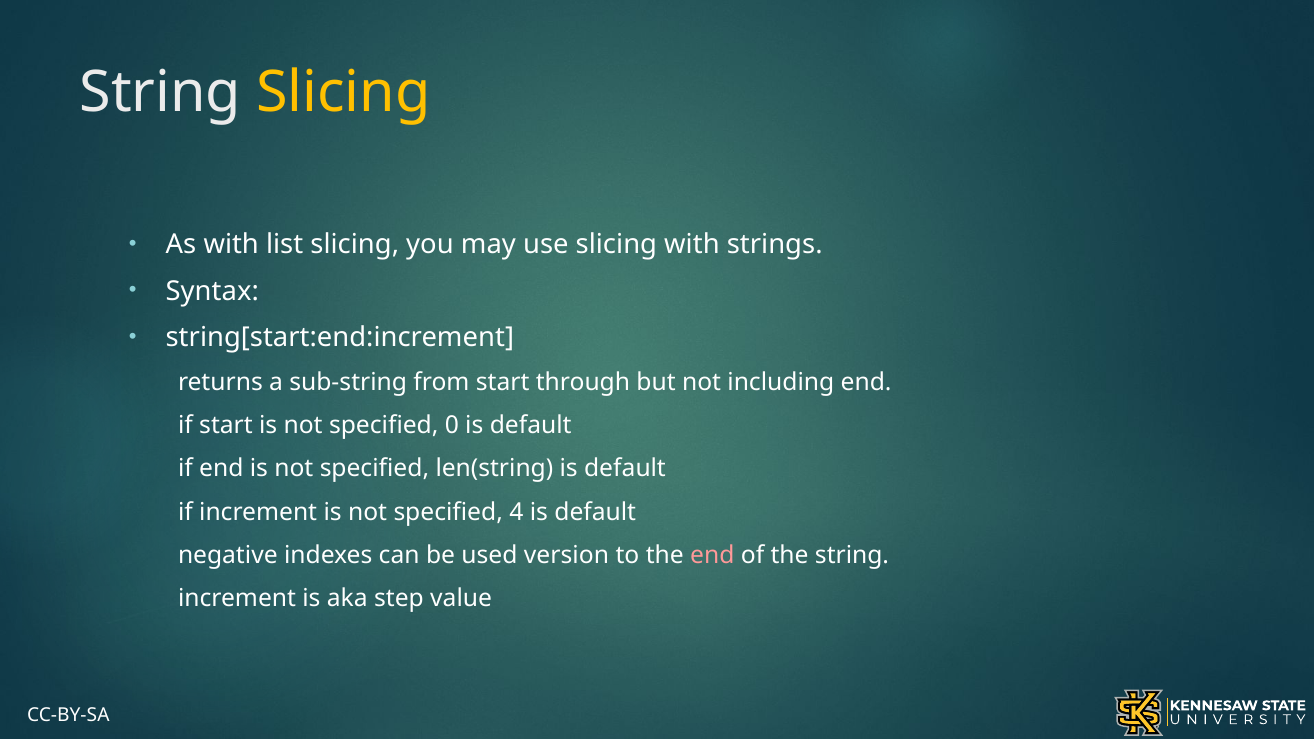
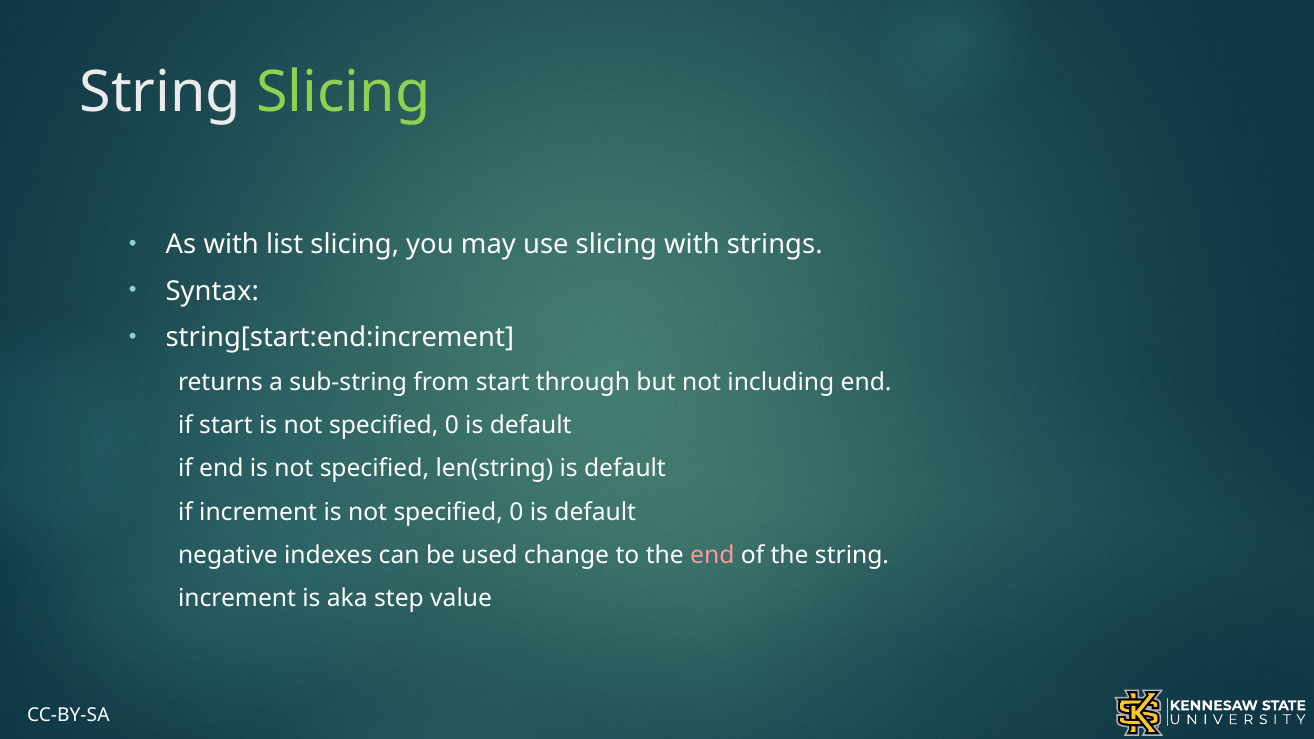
Slicing colour: yellow -> light green (343, 92)
4: 4 -> 0 (516, 512)
version: version -> change (566, 555)
